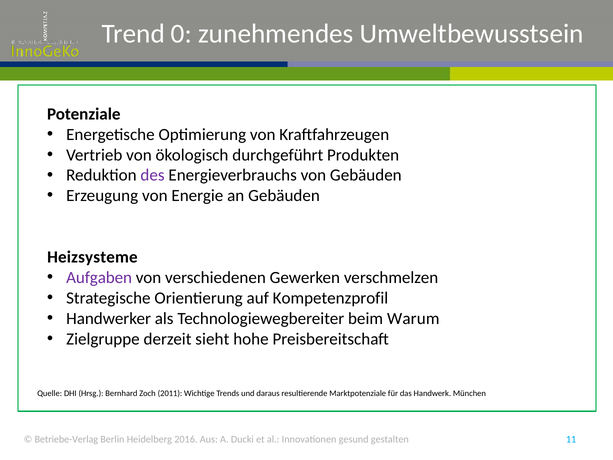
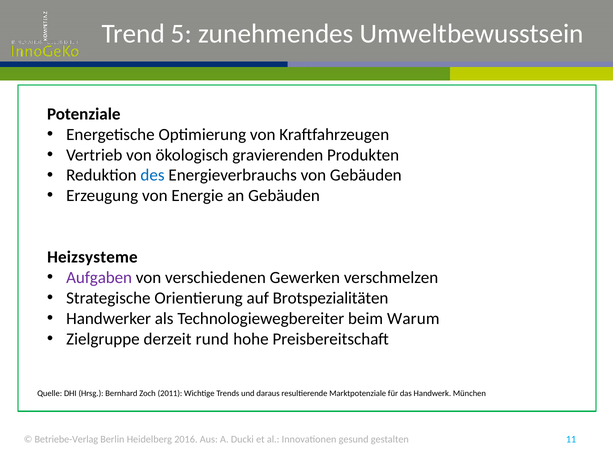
0: 0 -> 5 (182, 34)
durchgeführt: durchgeführt -> gravierenden (278, 155)
des colour: purple -> blue (153, 175)
Kompetenzprofil: Kompetenzprofil -> Brotspezialitäten (331, 298)
sieht: sieht -> rund (212, 339)
